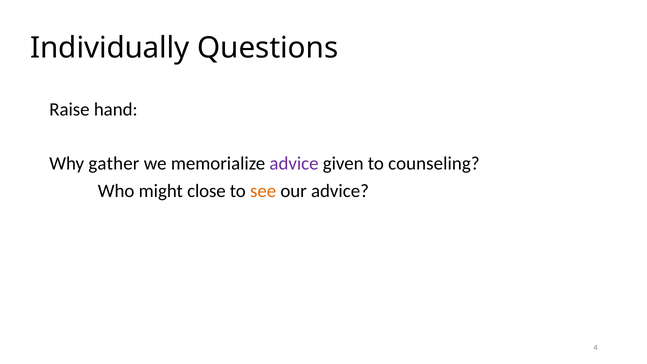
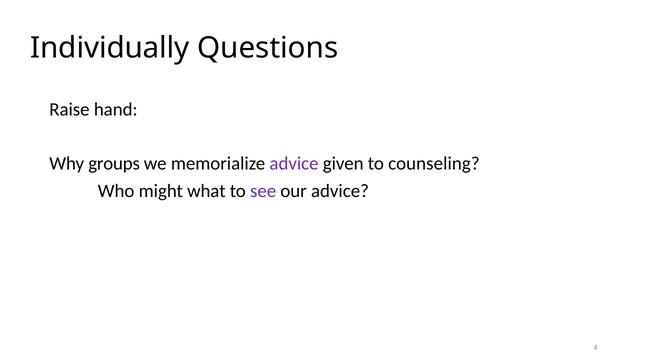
gather: gather -> groups (114, 164)
close: close -> what (206, 191)
see colour: orange -> purple (263, 191)
